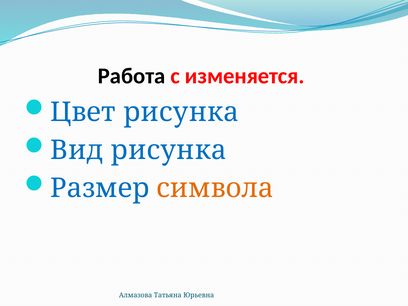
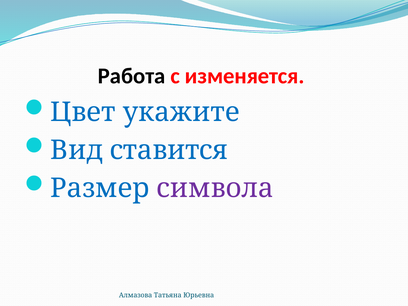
Цвет рисунка: рисунка -> укажите (181, 112)
Вид рисунка: рисунка -> ставится (169, 150)
символа colour: orange -> purple (215, 188)
